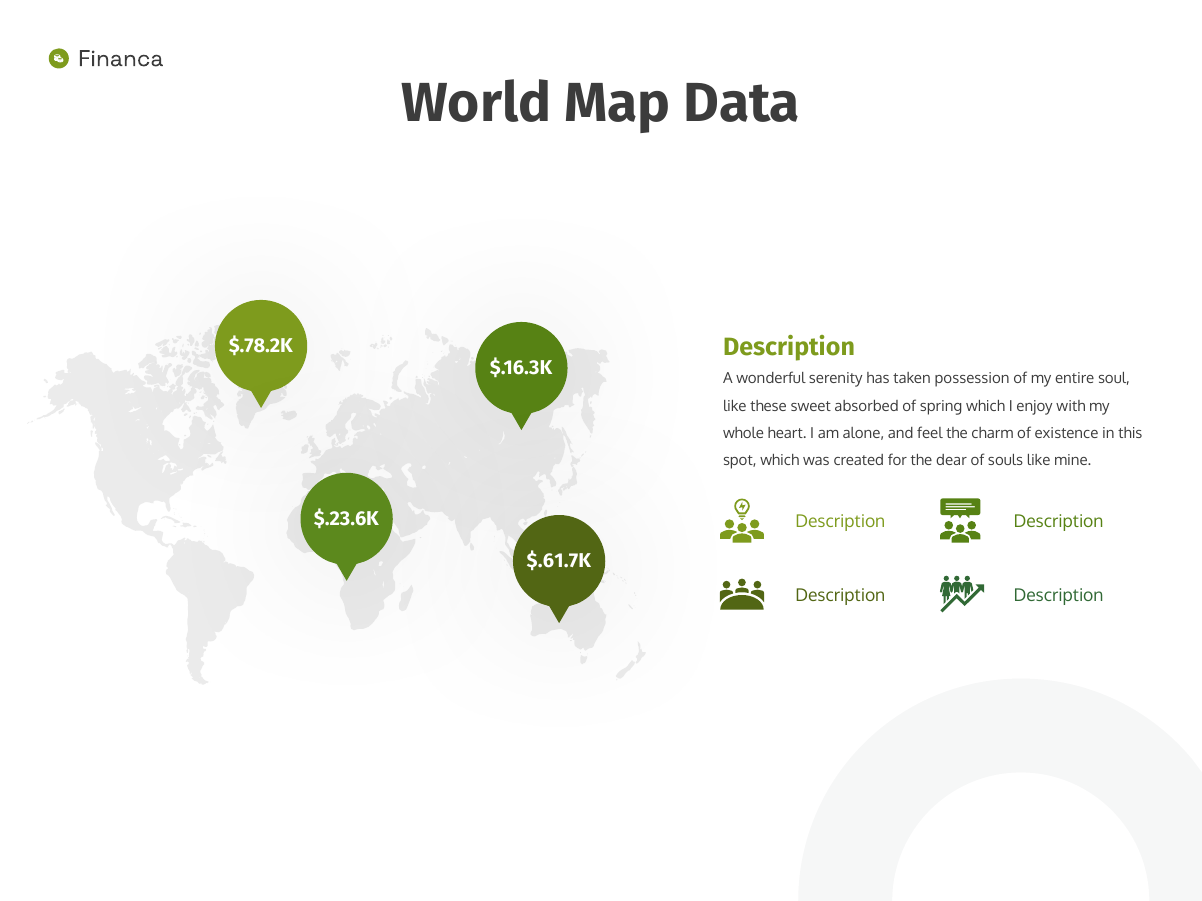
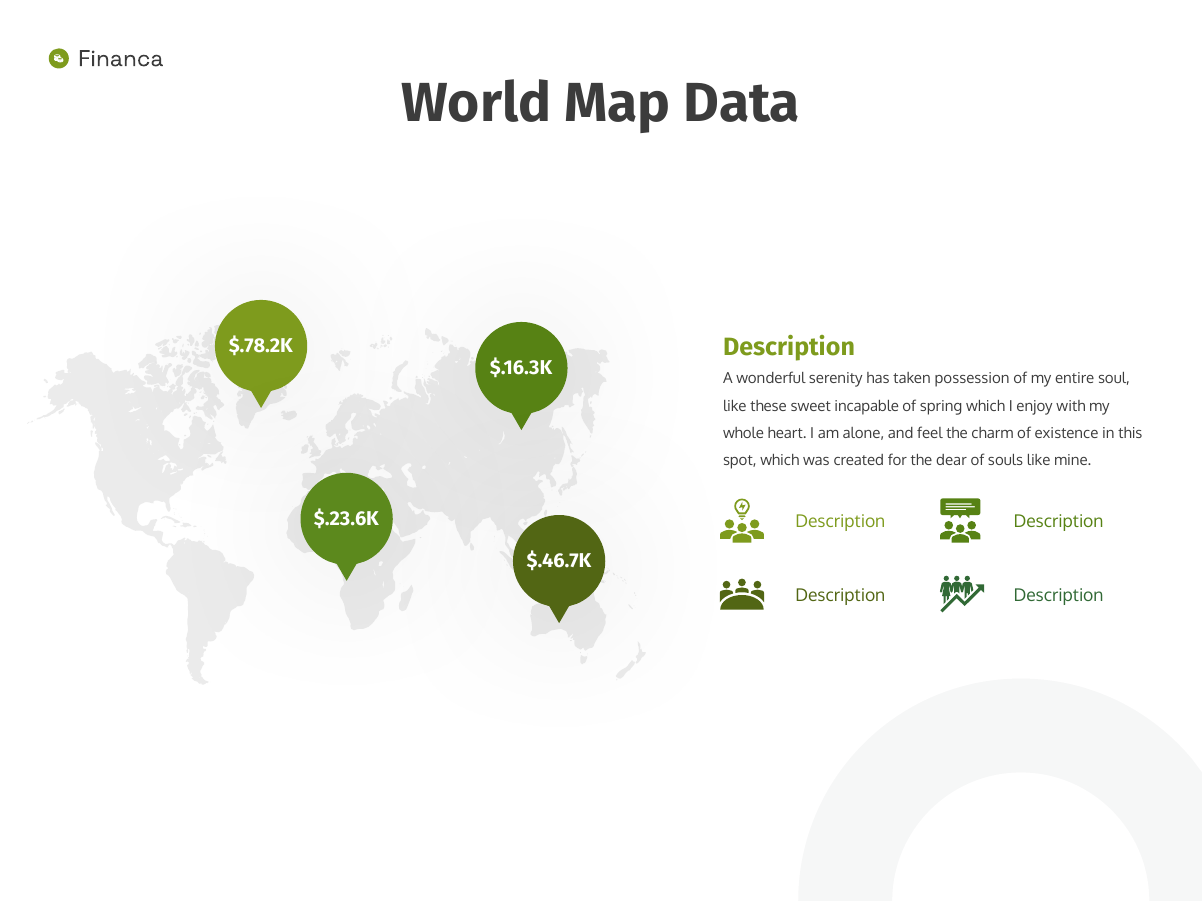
absorbed: absorbed -> incapable (867, 406)
$.61.7K: $.61.7K -> $.46.7K (559, 562)
